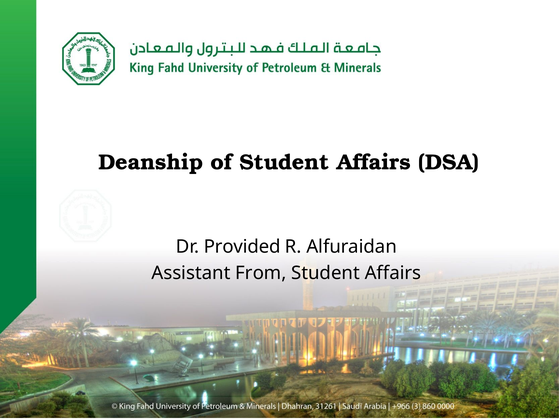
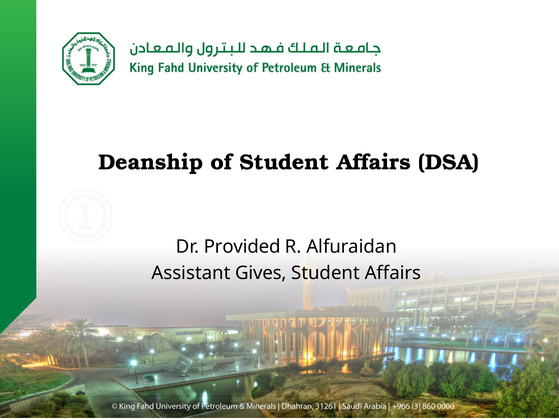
From: From -> Gives (261, 273)
